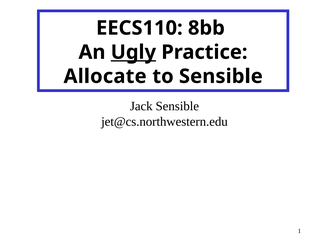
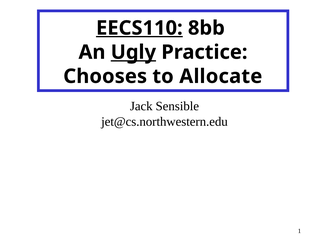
EECS110 underline: none -> present (139, 28)
Allocate: Allocate -> Chooses (105, 76)
to Sensible: Sensible -> Allocate (221, 76)
